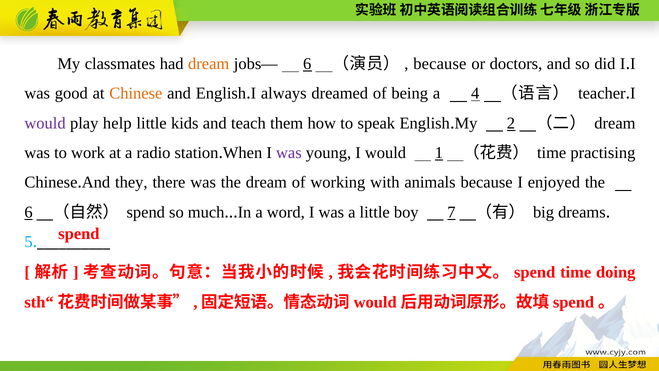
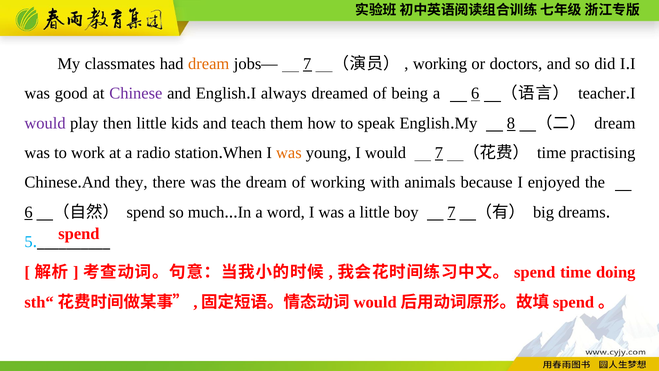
jobs— 6: 6 -> 7 (307, 64)
because: because -> working (440, 64)
Chinese colour: orange -> purple (136, 93)
a 4: 4 -> 6 (475, 93)
help: help -> then (117, 123)
2: 2 -> 8 (511, 123)
was colour: purple -> orange (289, 153)
would 1: 1 -> 7 (439, 153)
